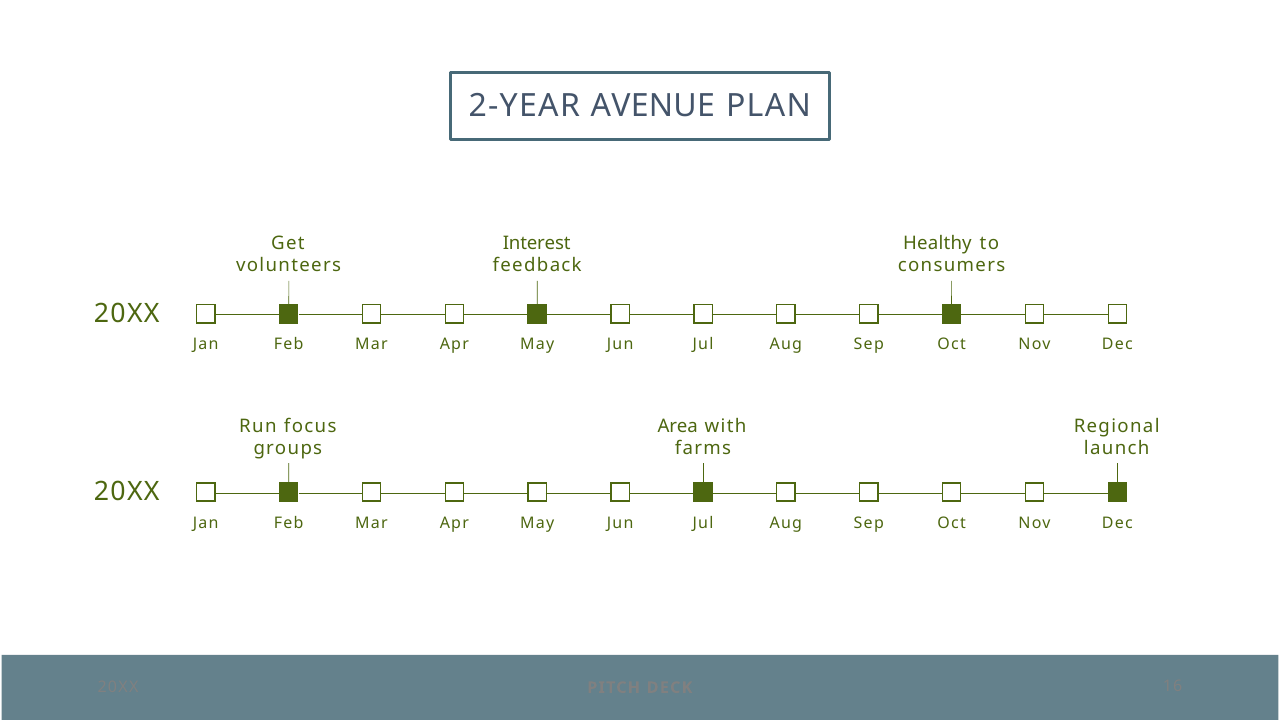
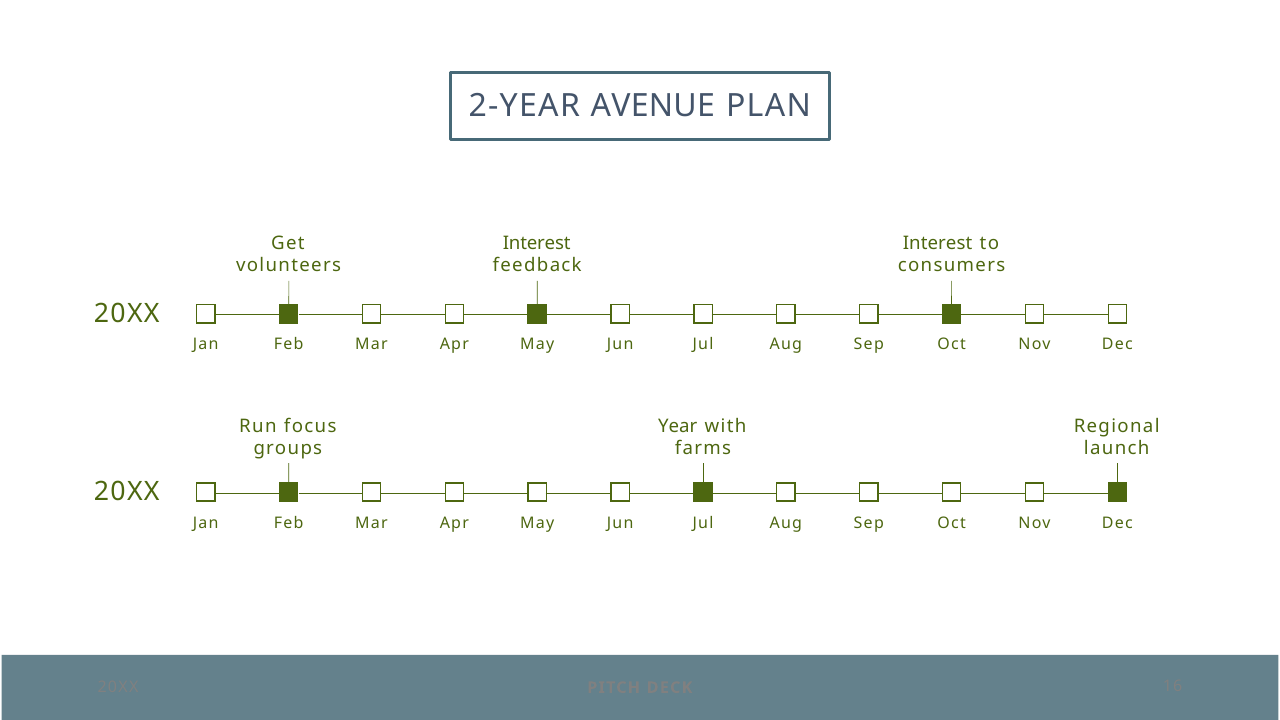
Healthy: Healthy -> Interest (938, 243)
Area: Area -> Year (678, 426)
